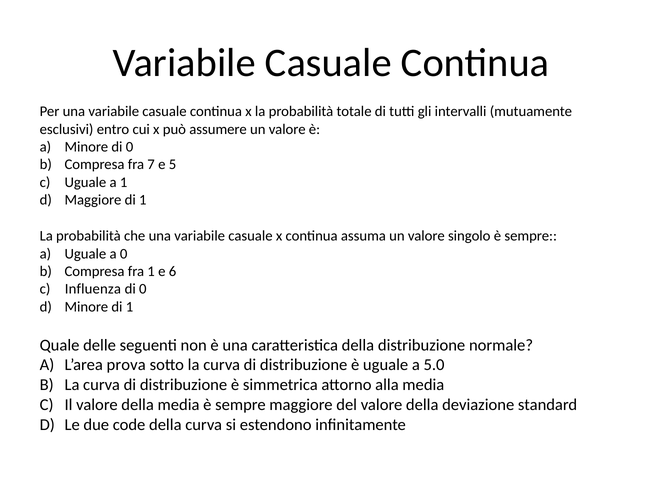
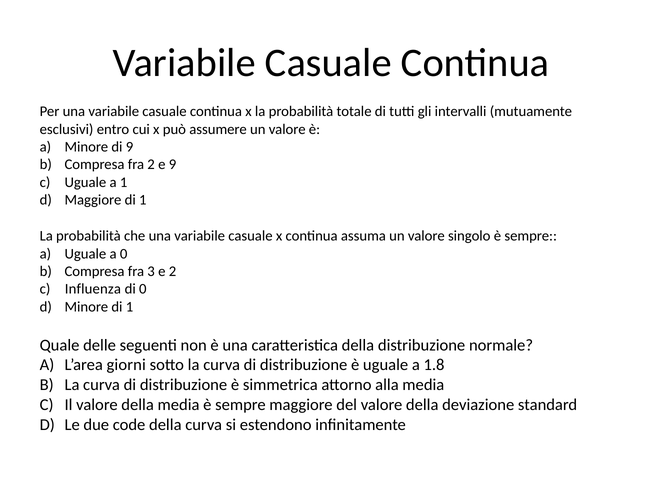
Minore di 0: 0 -> 9 (130, 147)
fra 7: 7 -> 2 (151, 165)
e 5: 5 -> 9 (173, 165)
fra 1: 1 -> 3 (151, 271)
e 6: 6 -> 2 (173, 271)
prova: prova -> giorni (126, 365)
5.0: 5.0 -> 1.8 (434, 365)
